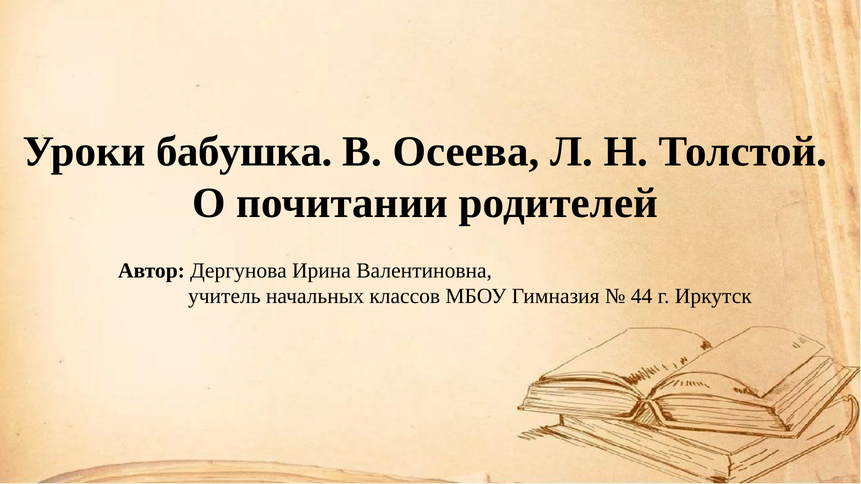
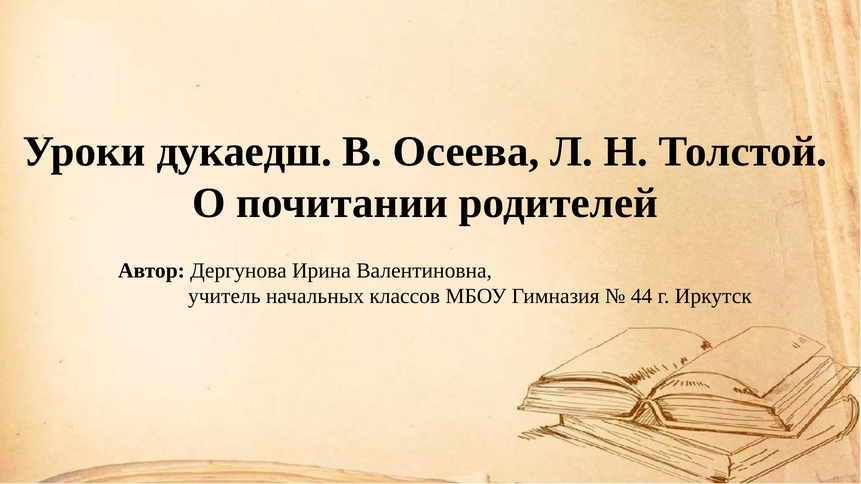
бабушка: бабушка -> дукаедш (244, 151)
